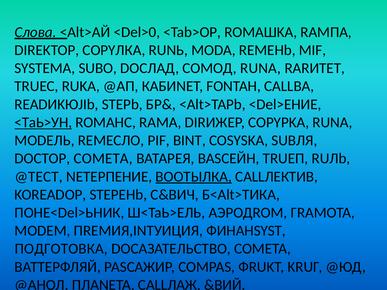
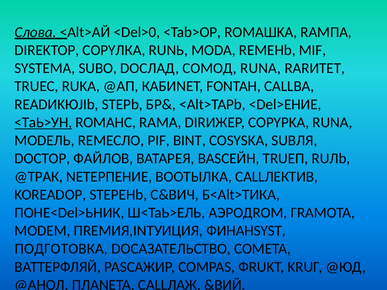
DOCTOP СОМЕТА: СОМЕТА -> ФАЙЛОВ (103, 159)
@ТЕСТ: @ТЕСТ -> @ТРАК (39, 177)
ВООТЫЛКА underline: present -> none (194, 177)
